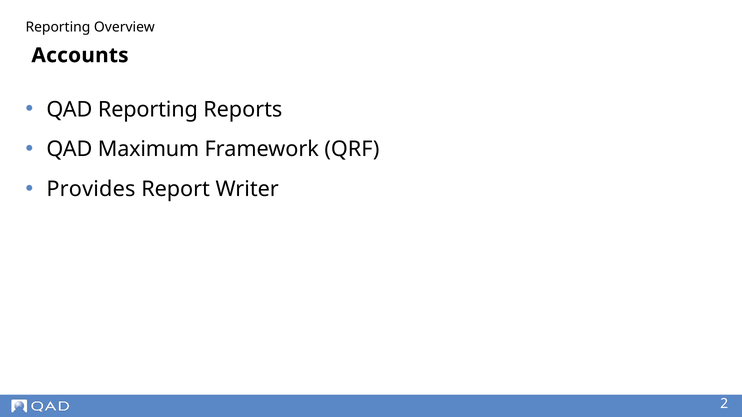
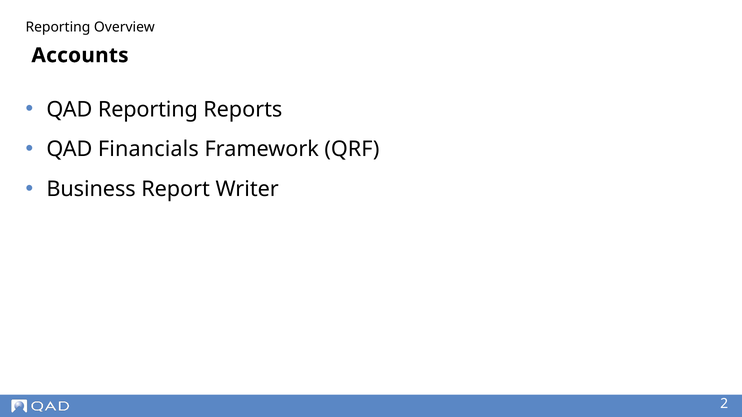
Maximum: Maximum -> Financials (148, 149)
Provides: Provides -> Business (91, 189)
